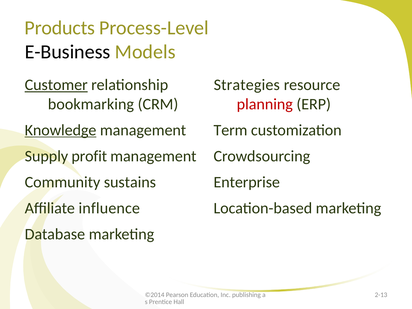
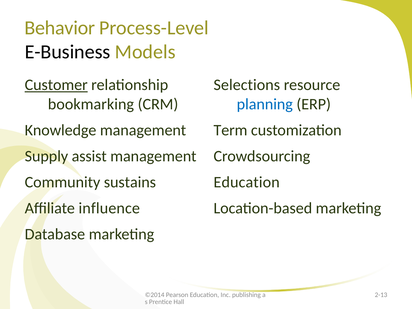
Products: Products -> Behavior (60, 28)
Strategies: Strategies -> Selections (247, 85)
planning colour: red -> blue (265, 104)
Knowledge underline: present -> none (61, 130)
profit: profit -> assist (89, 156)
Enterprise: Enterprise -> Education (247, 182)
